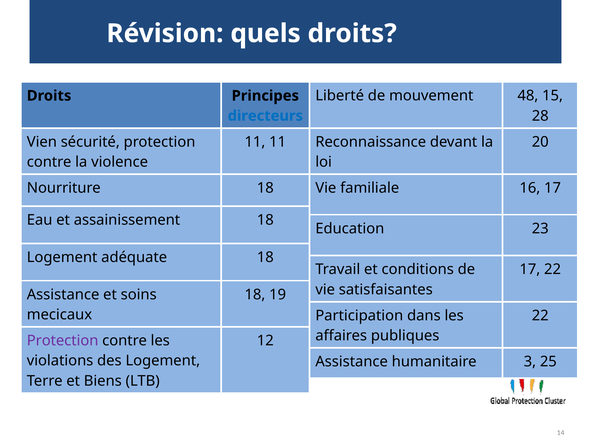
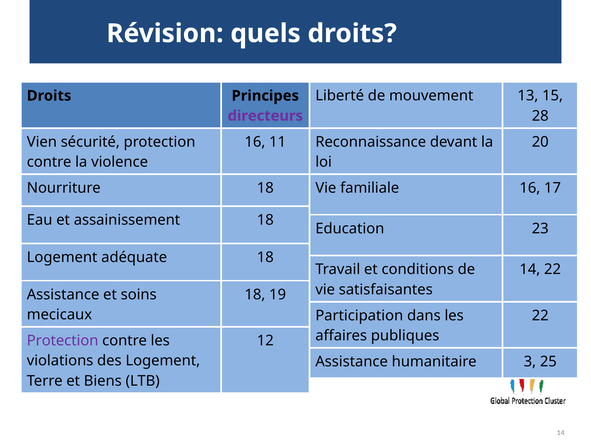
48: 48 -> 13 (528, 96)
directeurs colour: blue -> purple (265, 116)
11: 11 -> 16 (255, 142)
17: 17 -> 14 (530, 270)
